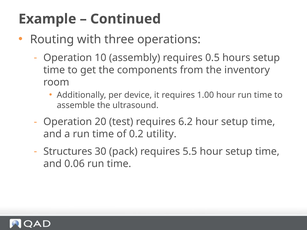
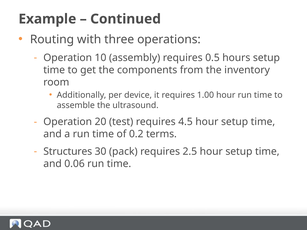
6.2: 6.2 -> 4.5 (185, 122)
utility: utility -> terms (161, 134)
5.5: 5.5 -> 2.5 (190, 152)
